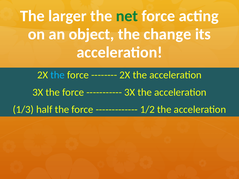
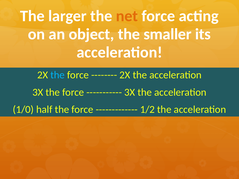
net colour: green -> orange (127, 16)
change: change -> smaller (168, 34)
1/3: 1/3 -> 1/0 (23, 110)
